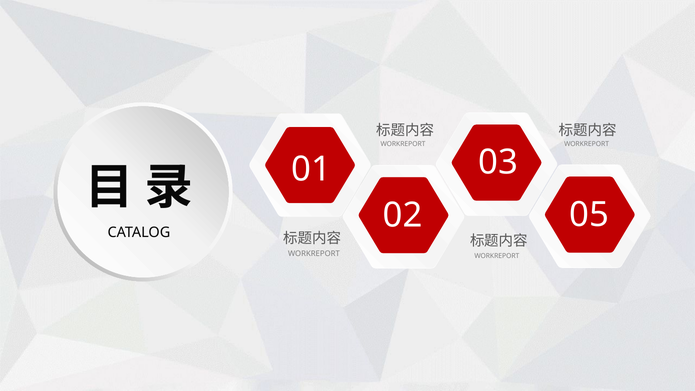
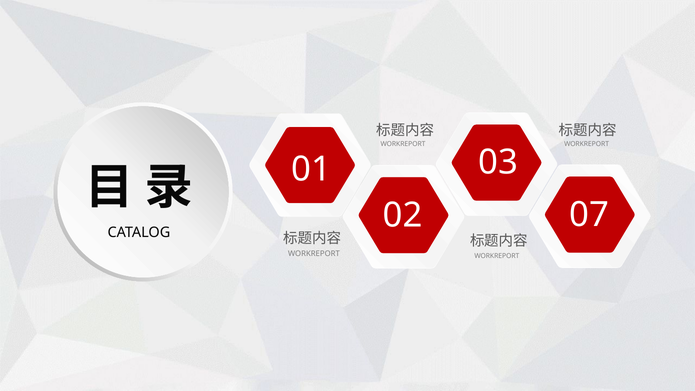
05: 05 -> 07 (589, 215)
